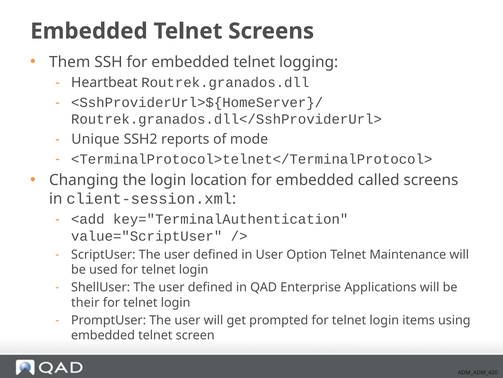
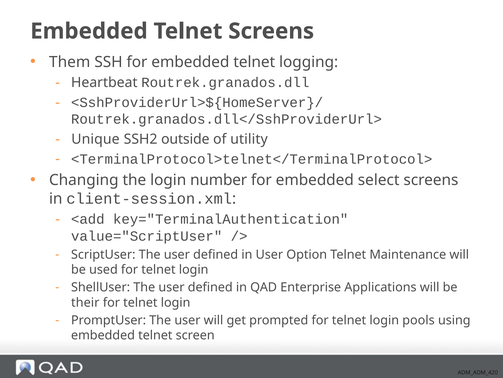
reports: reports -> outside (185, 139)
mode: mode -> utility (249, 139)
location: location -> number (219, 180)
called: called -> select (379, 180)
items: items -> pools (418, 320)
